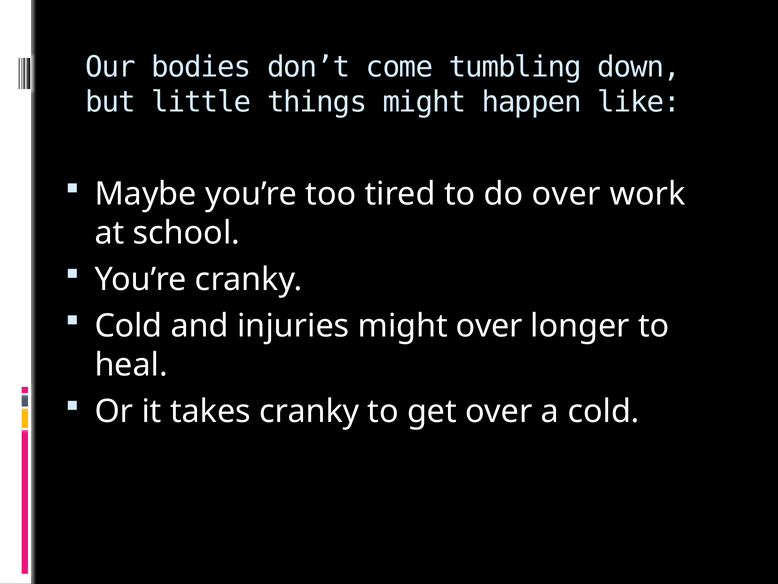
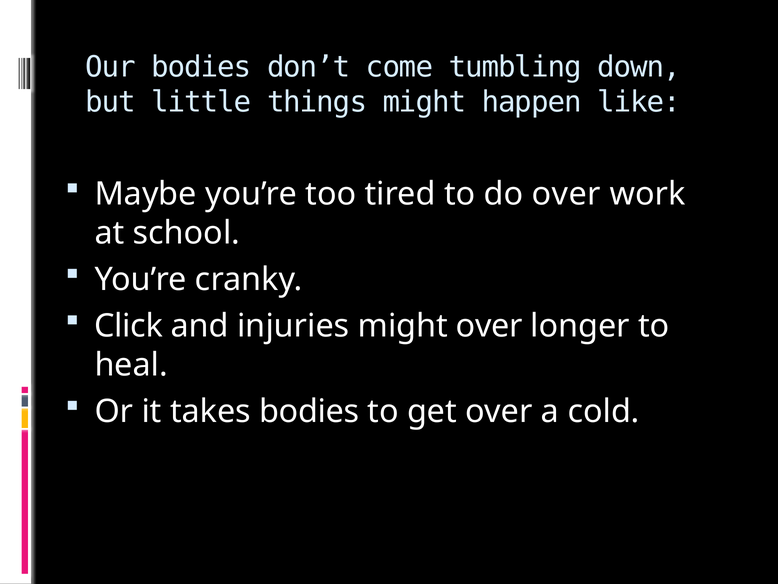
Cold: Cold -> Click (129, 326)
takes cranky: cranky -> bodies (309, 411)
